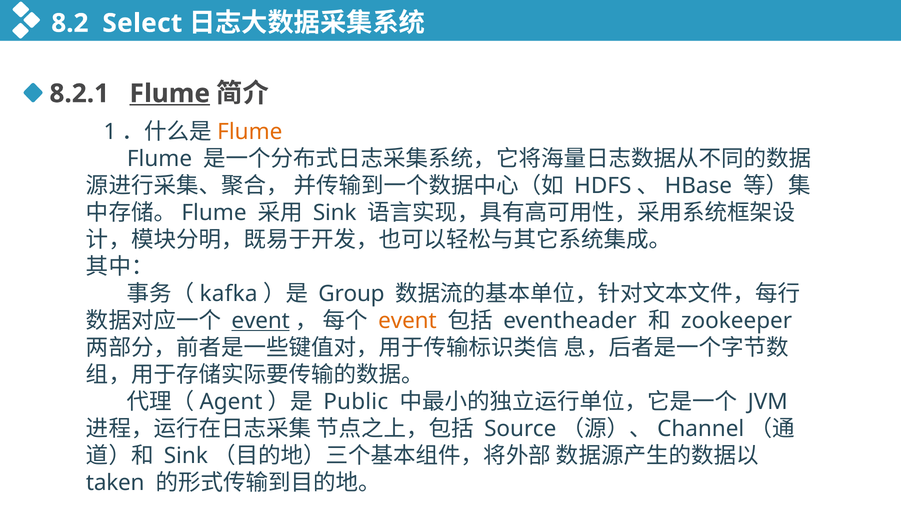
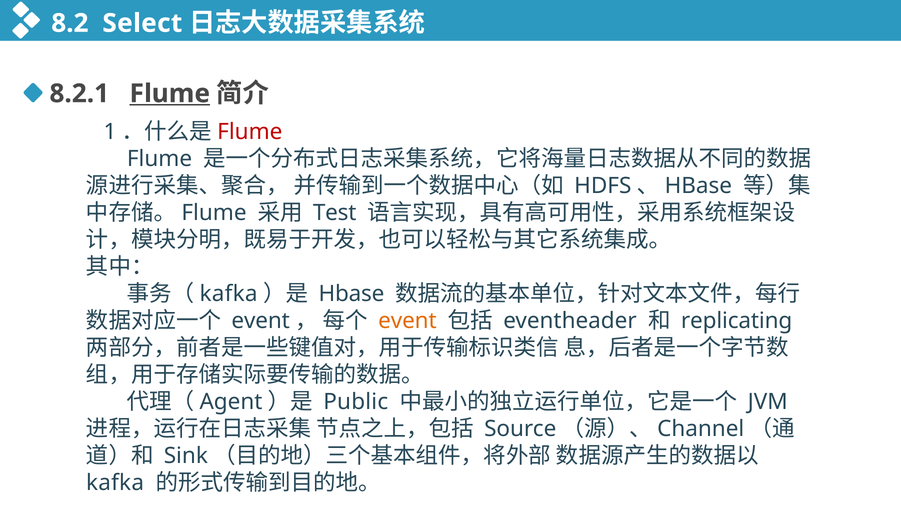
Flume colour: orange -> red (250, 132)
Sink: Sink -> Test (335, 213)
Group: Group -> Hbase (351, 294)
event underline: present -> none (261, 321)
zookeeper: zookeeper -> replicating (737, 321)
taken: taken -> kafka (115, 483)
